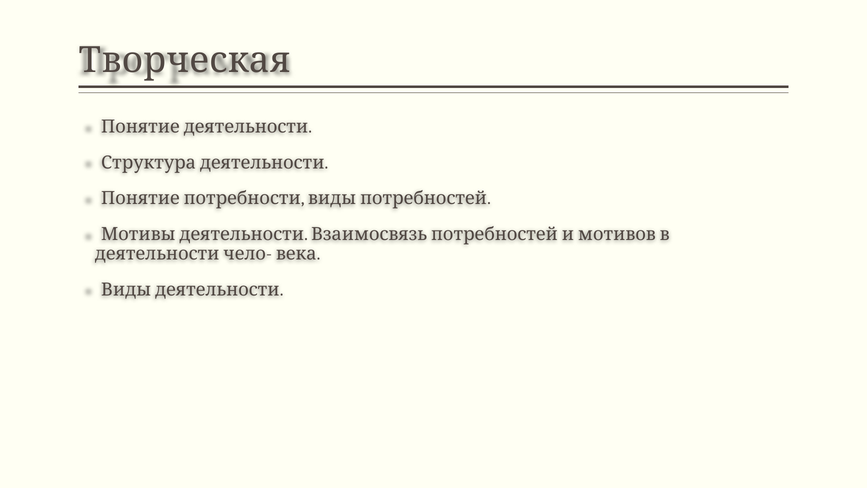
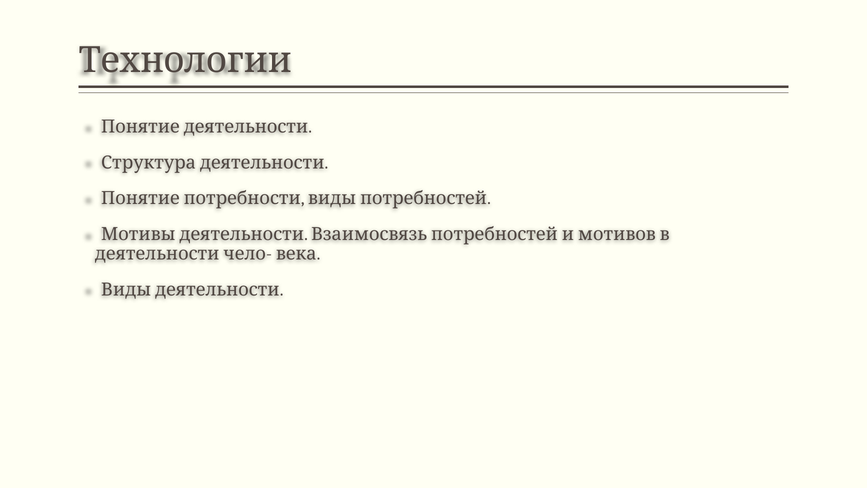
Творческая: Творческая -> Технологии (185, 60)
